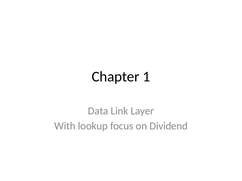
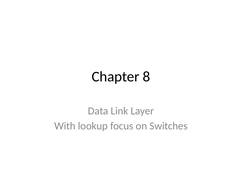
1: 1 -> 8 (146, 77)
Dividend: Dividend -> Switches (169, 126)
